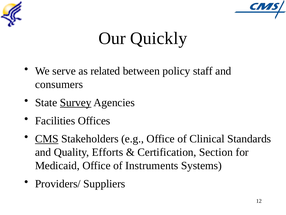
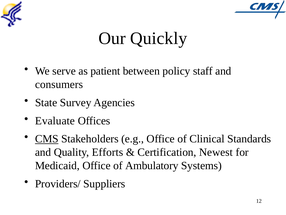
related: related -> patient (105, 71)
Survey underline: present -> none (76, 102)
Facilities: Facilities -> Evaluate (55, 120)
Section: Section -> Newest (216, 152)
Instruments: Instruments -> Ambulatory (152, 165)
